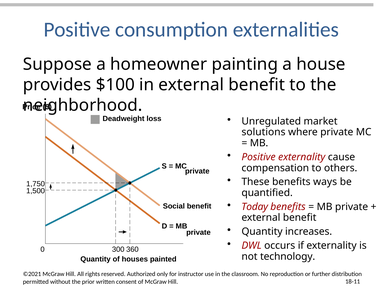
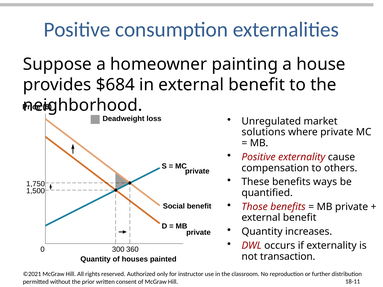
$100: $100 -> $684 (115, 85)
Today: Today -> Those (255, 207)
technology: technology -> transaction (288, 257)
